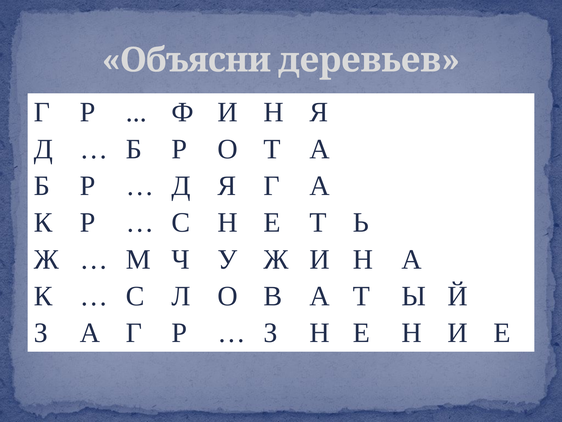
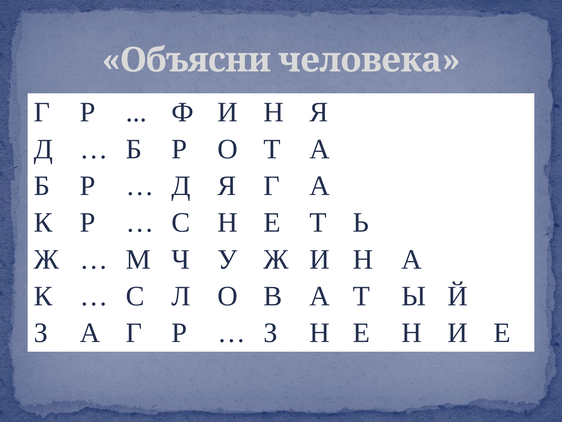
деревьев: деревьев -> человека (369, 60)
